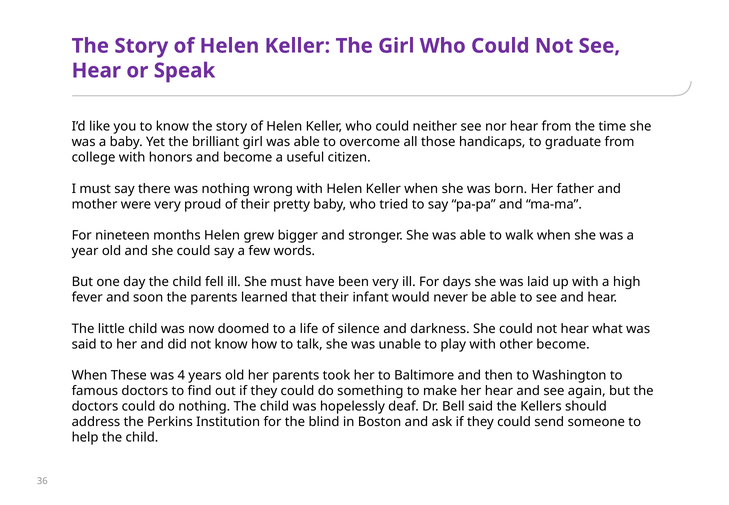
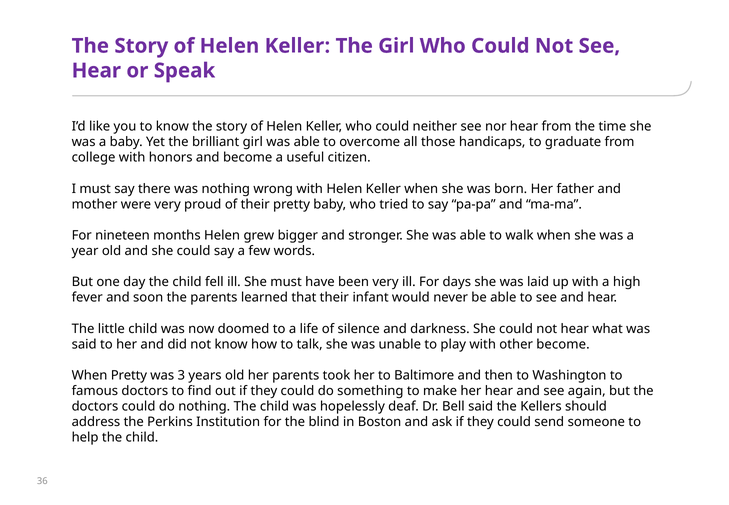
When These: These -> Pretty (129, 375)
4: 4 -> 3 (181, 375)
